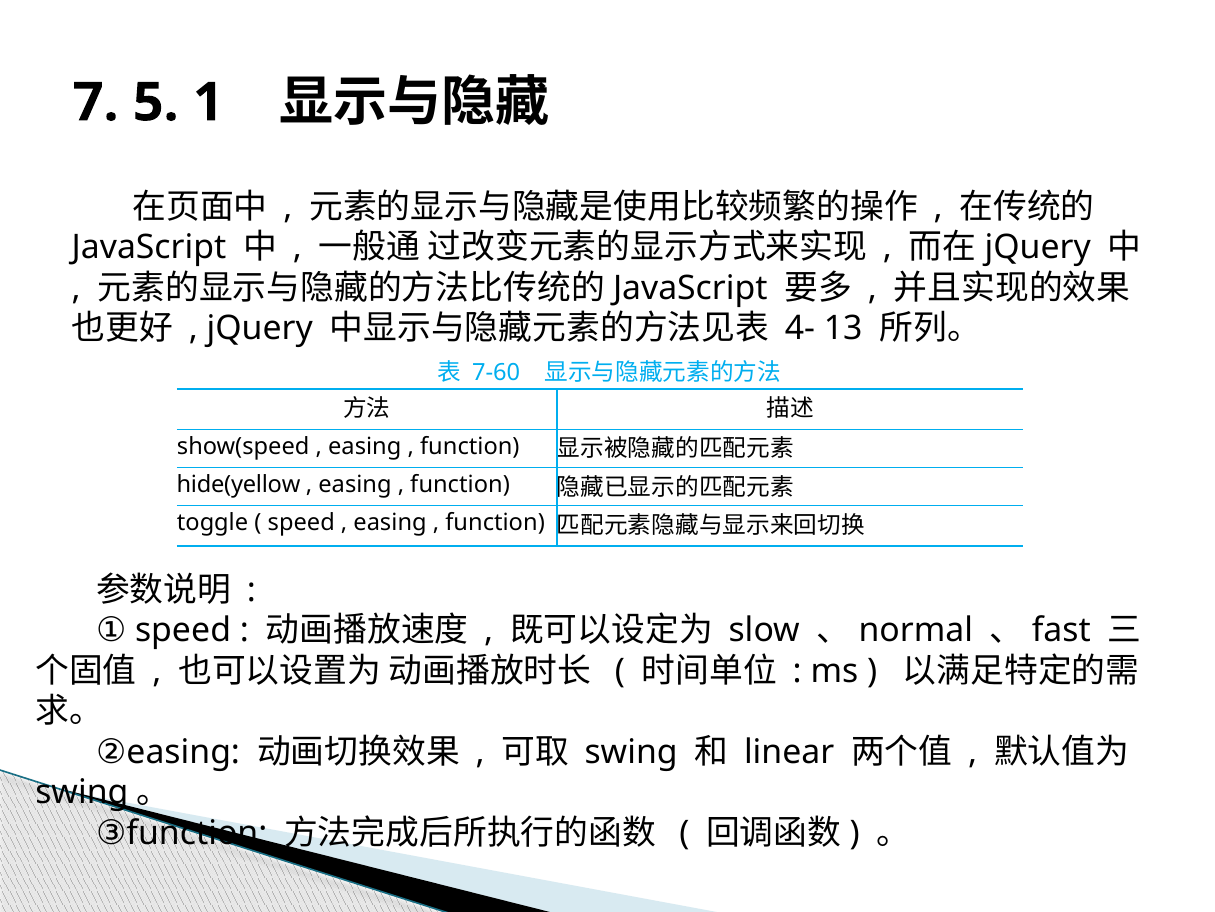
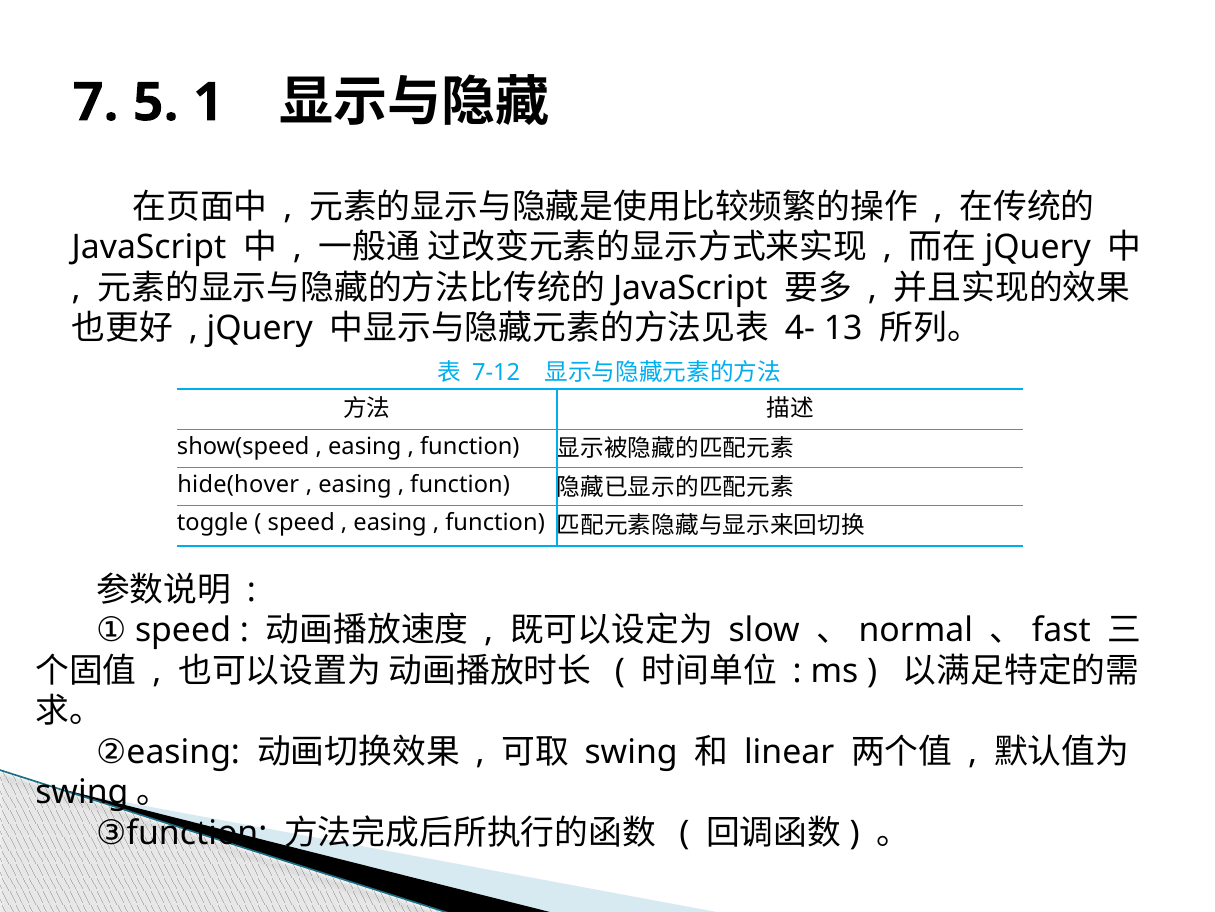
7-60: 7-60 -> 7-12 (496, 372)
hide(yellow: hide(yellow -> hide(hover (238, 485)
